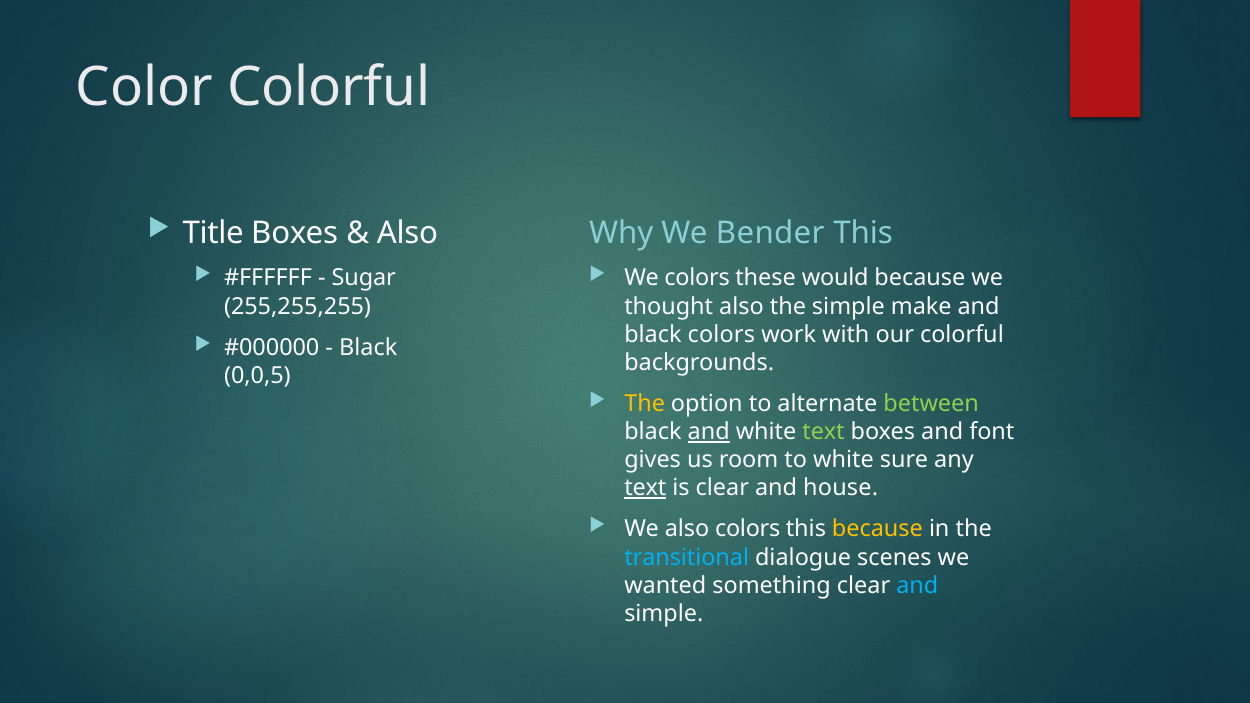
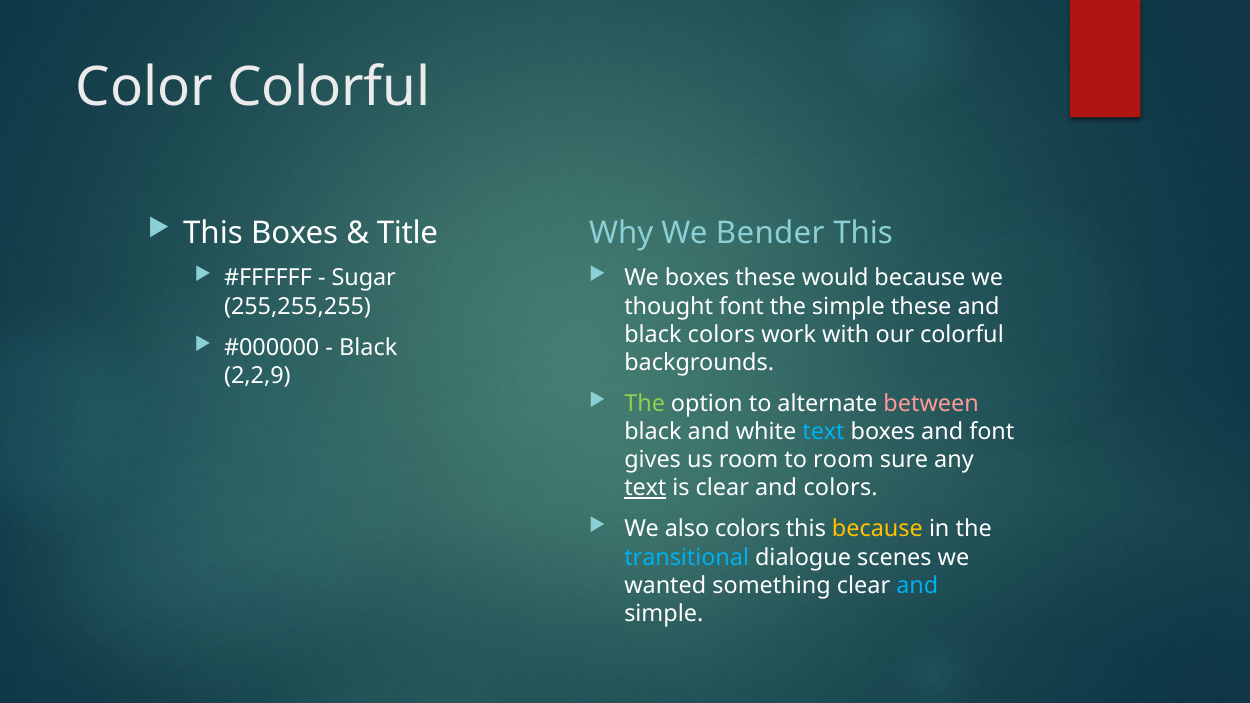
Title: Title -> This (213, 233)
Also: Also -> Title (407, 233)
We colors: colors -> boxes (697, 278)
thought also: also -> font (742, 306)
simple make: make -> these (921, 306)
0,0,5: 0,0,5 -> 2,2,9 (257, 376)
The colour: yellow -> light green (645, 404)
between colour: light green -> pink (931, 404)
and underline: present -> none (709, 432)
text colour: light green -> light blue (824, 432)
to white: white -> room (843, 460)
and house: house -> colors (841, 488)
